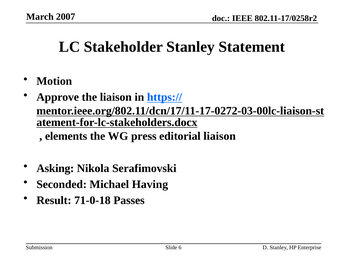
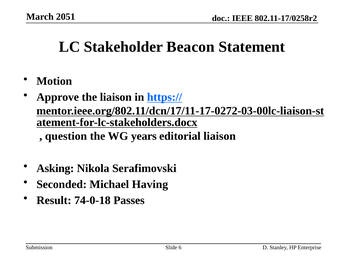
2007: 2007 -> 2051 (66, 17)
Stakeholder Stanley: Stanley -> Beacon (191, 47)
elements: elements -> question (66, 136)
press: press -> years (144, 136)
71-0-18: 71-0-18 -> 74-0-18 (92, 200)
